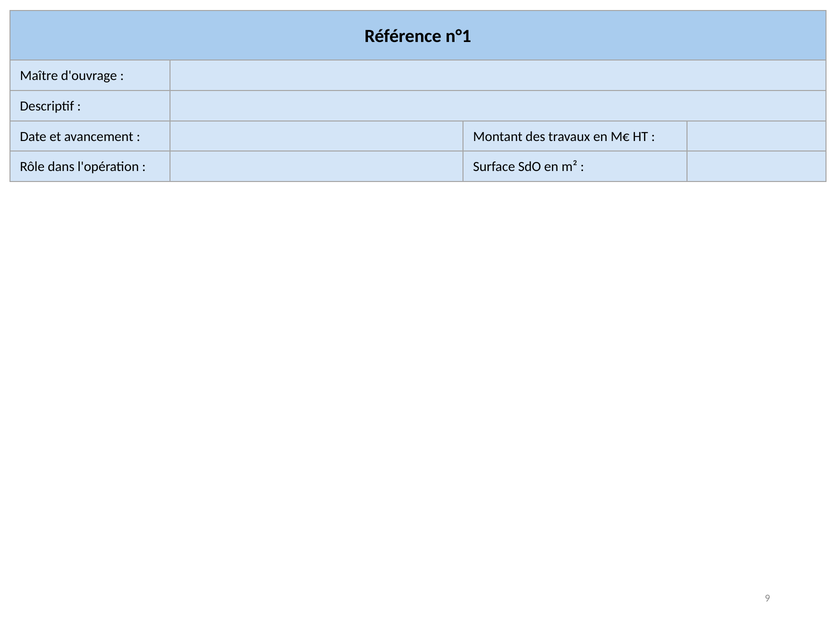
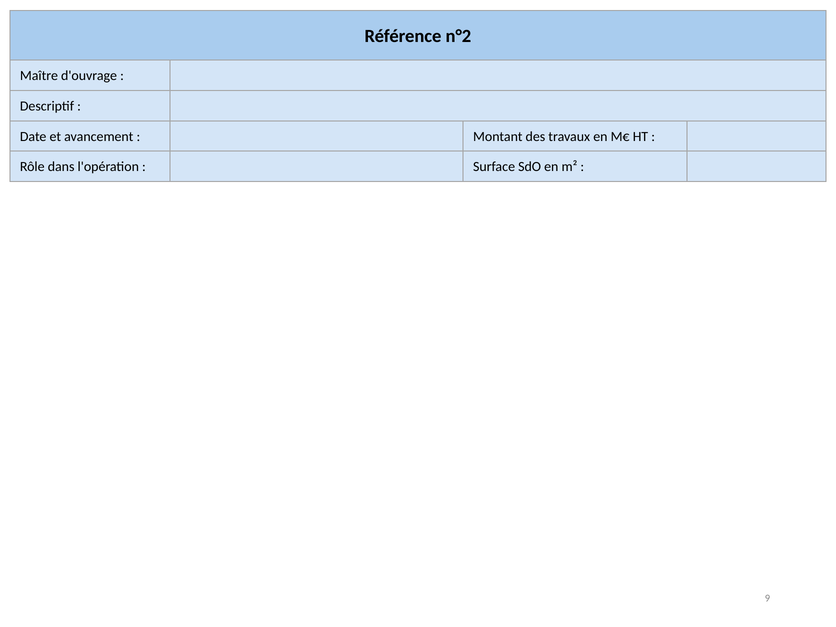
n°1: n°1 -> n°2 (458, 36)
